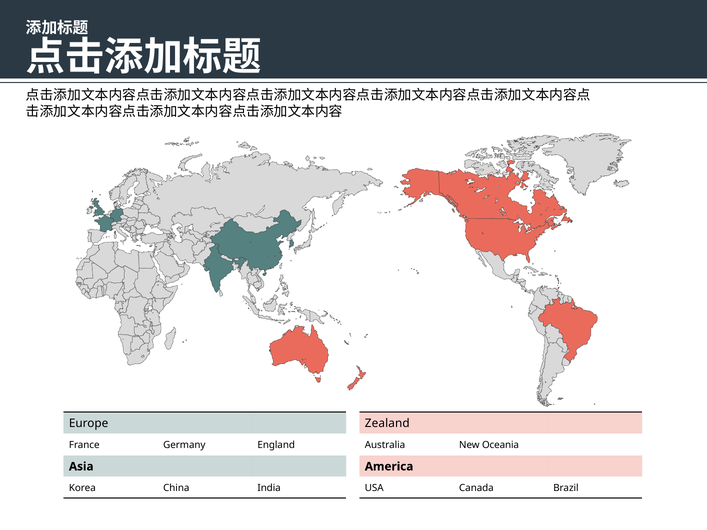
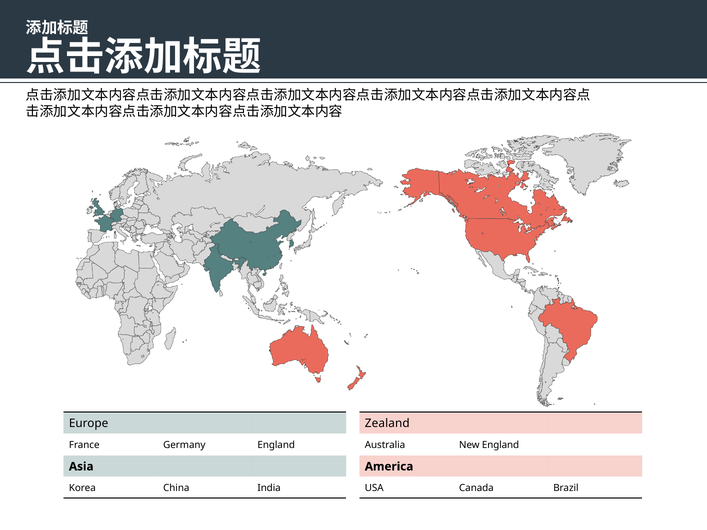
New Oceania: Oceania -> England (500, 445)
